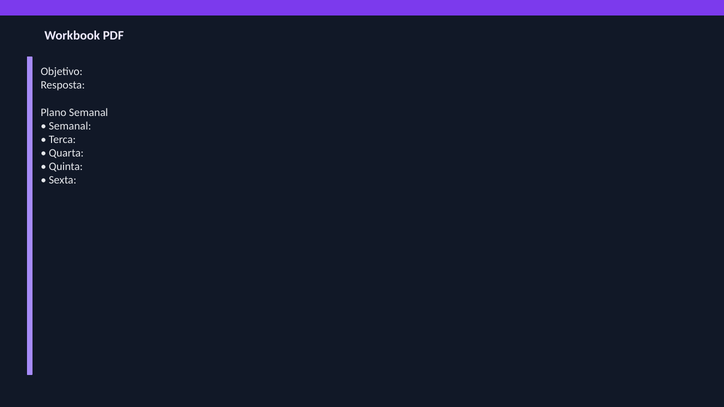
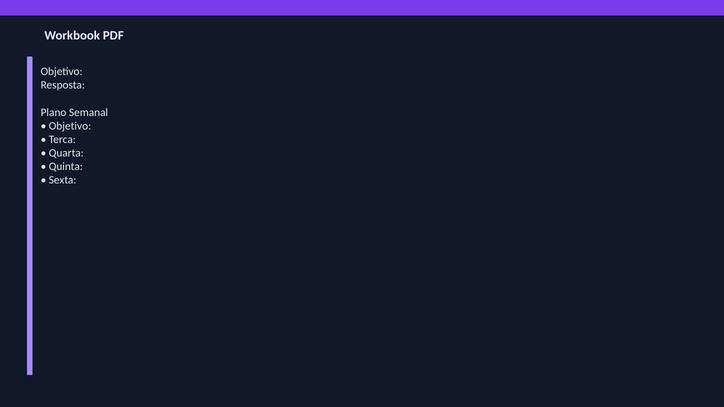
Semanal: Semanal -> Objetivo (70, 126)
